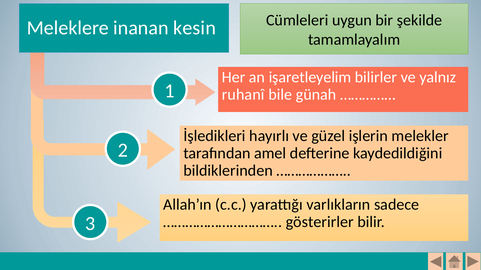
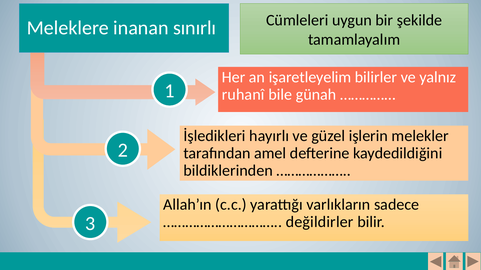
kesin: kesin -> sınırlı (195, 28)
gösterirler: gösterirler -> değildirler (320, 222)
